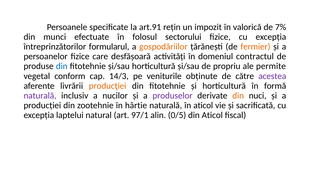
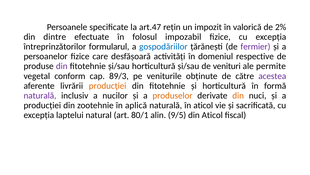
art.91: art.91 -> art.47 (150, 27)
7%: 7% -> 2% (281, 27)
munci: munci -> dintre (55, 37)
sectorului: sectorului -> impozabil (183, 37)
gospodăriilor colour: orange -> blue (163, 46)
fermier colour: orange -> purple (255, 46)
contractul: contractul -> respective (255, 56)
din colour: blue -> purple (62, 66)
propriu: propriu -> venituri (227, 66)
14/3: 14/3 -> 89/3 (119, 76)
produselor colour: purple -> orange (172, 95)
hârtie: hârtie -> aplică (136, 105)
97/1: 97/1 -> 80/1 (140, 115)
0/5: 0/5 -> 9/5 (177, 115)
